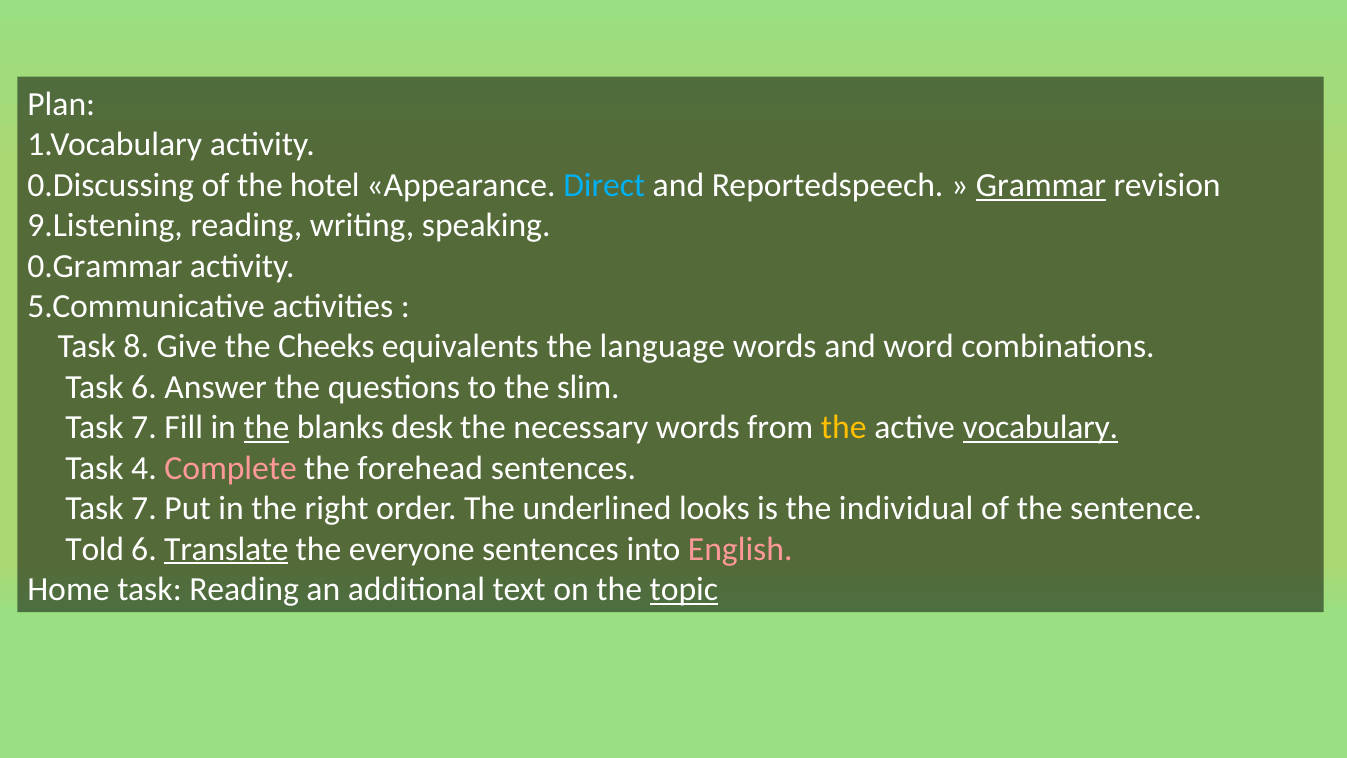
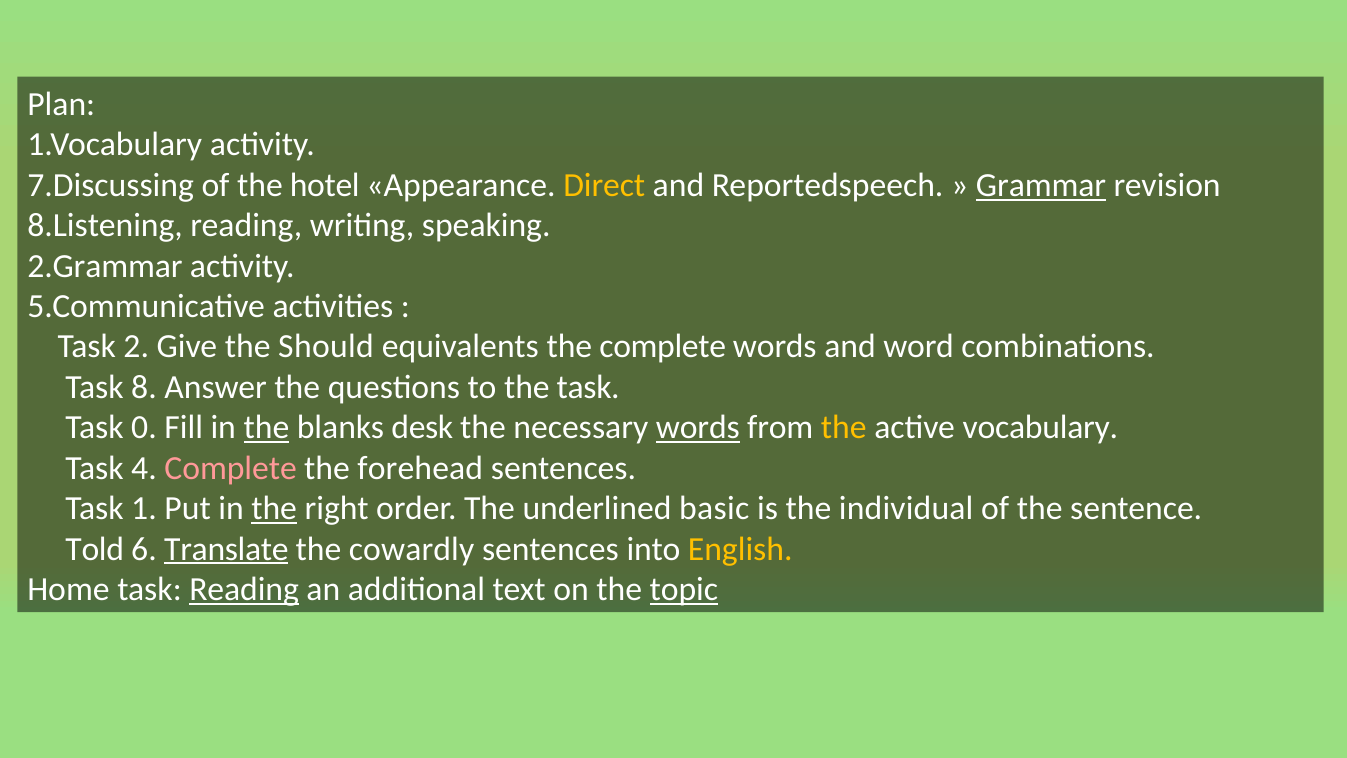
0.Discussing: 0.Discussing -> 7.Discussing (111, 185)
Direct colour: light blue -> yellow (604, 185)
9.Listening: 9.Listening -> 8.Listening (105, 225)
0.Grammar: 0.Grammar -> 2.Grammar (105, 266)
8: 8 -> 2 (136, 347)
Cheeks: Cheeks -> Should (326, 347)
the language: language -> complete (663, 347)
Task 6: 6 -> 8 (144, 387)
the slim: slim -> task (588, 387)
7: 7 -> 0 (144, 427)
words underline: none -> present (698, 427)
vocabulary underline: present -> none (1040, 427)
7: 7 -> 1 (144, 508)
the underline: none -> present (274, 508)
looks: looks -> basic (714, 508)
everyone: everyone -> cowardly (412, 549)
English colour: pink -> yellow (740, 549)
Reading underline: none -> present (244, 589)
